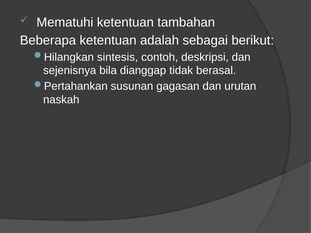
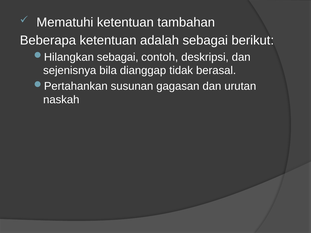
sintesis: sintesis -> sebagai (118, 57)
